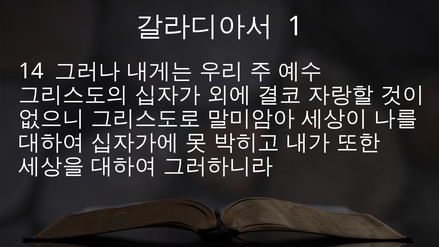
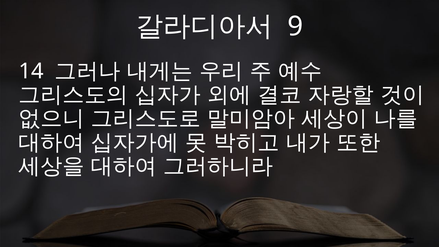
1: 1 -> 9 (295, 26)
